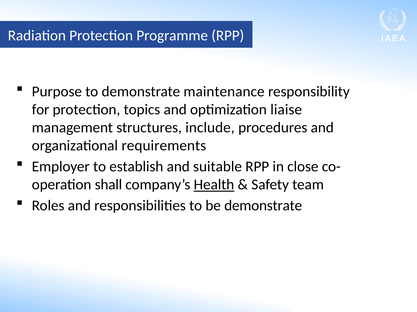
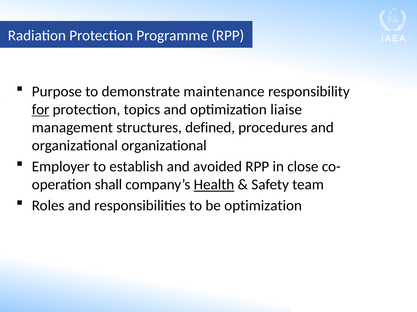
for underline: none -> present (41, 110)
include: include -> defined (210, 128)
organizational requirements: requirements -> organizational (164, 146)
suitable: suitable -> avoided (218, 167)
be demonstrate: demonstrate -> optimization (263, 206)
